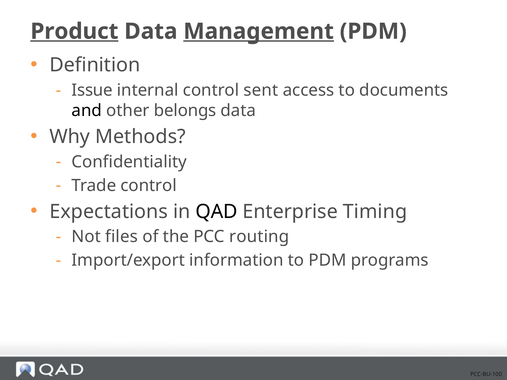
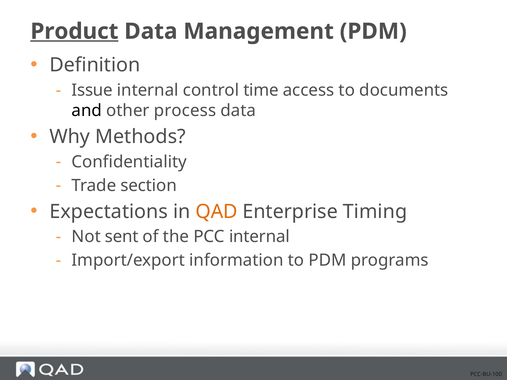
Management underline: present -> none (259, 31)
sent: sent -> time (261, 90)
belongs: belongs -> process (185, 111)
Trade control: control -> section (149, 186)
QAD colour: black -> orange (217, 212)
files: files -> sent (122, 237)
PCC routing: routing -> internal (259, 237)
